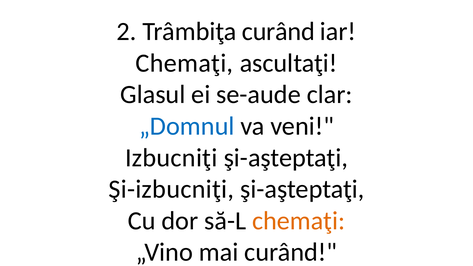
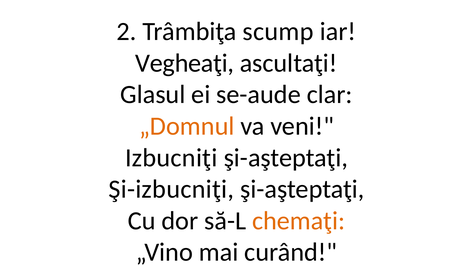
Trâmbiţa curând: curând -> scump (278, 32)
Chemaţi: Chemaţi -> Vegheaţi (185, 63)
„Domnul colour: blue -> orange (187, 126)
